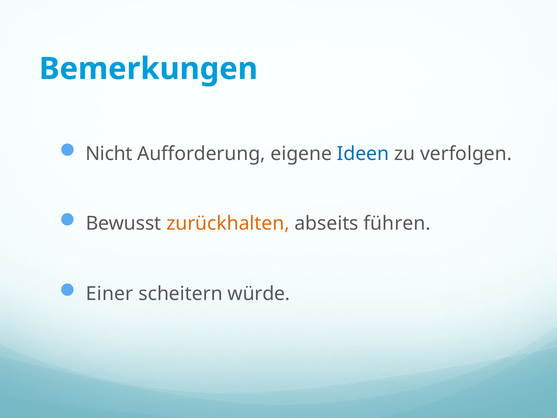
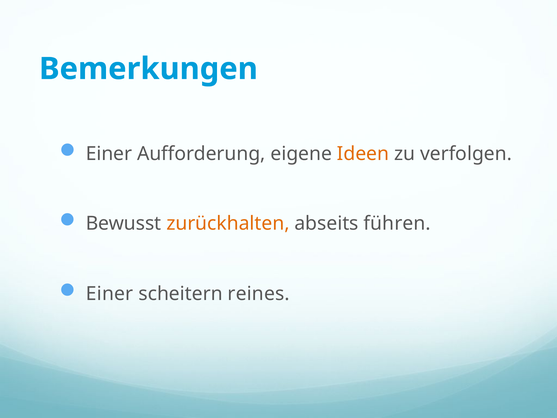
Nicht: Nicht -> Einer (109, 154)
Ideen colour: blue -> orange (363, 154)
würde: würde -> reines (259, 294)
